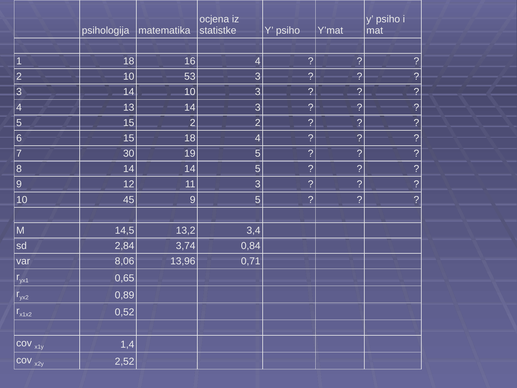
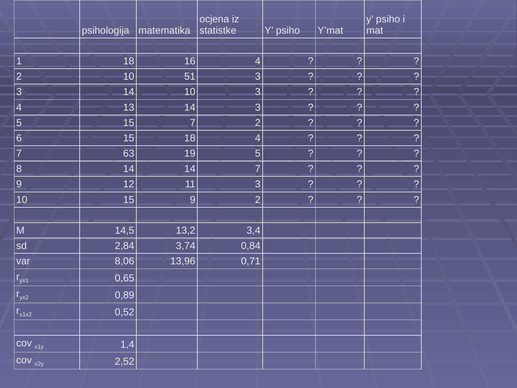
53: 53 -> 51 (190, 77)
15 2: 2 -> 7 (193, 123)
30: 30 -> 63 (129, 153)
14 5: 5 -> 7 (258, 169)
10 45: 45 -> 15 (129, 200)
9 5: 5 -> 2 (258, 200)
